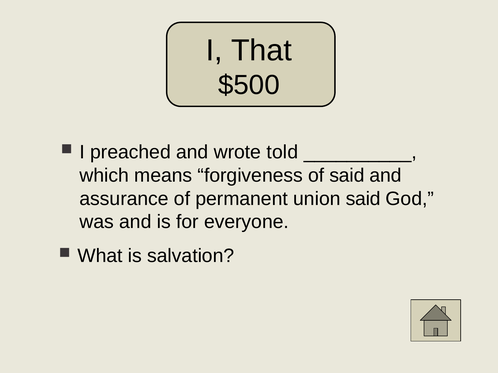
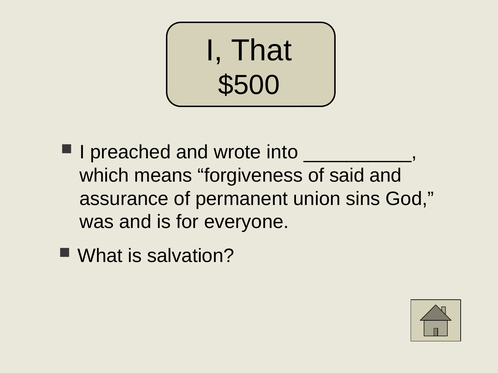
told: told -> into (282, 152)
union said: said -> sins (363, 199)
